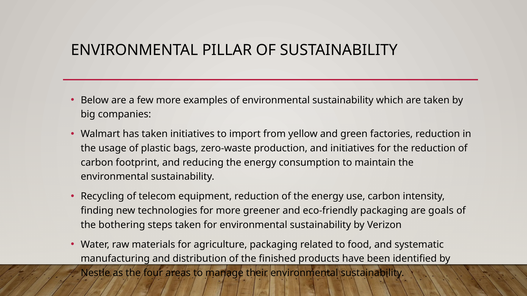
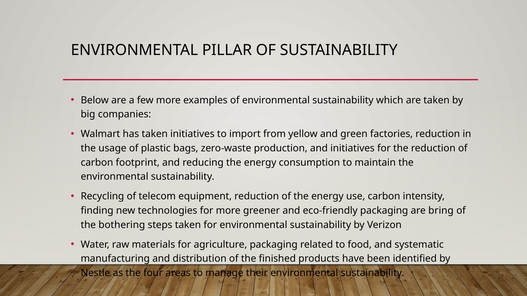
goals: goals -> bring (441, 211)
